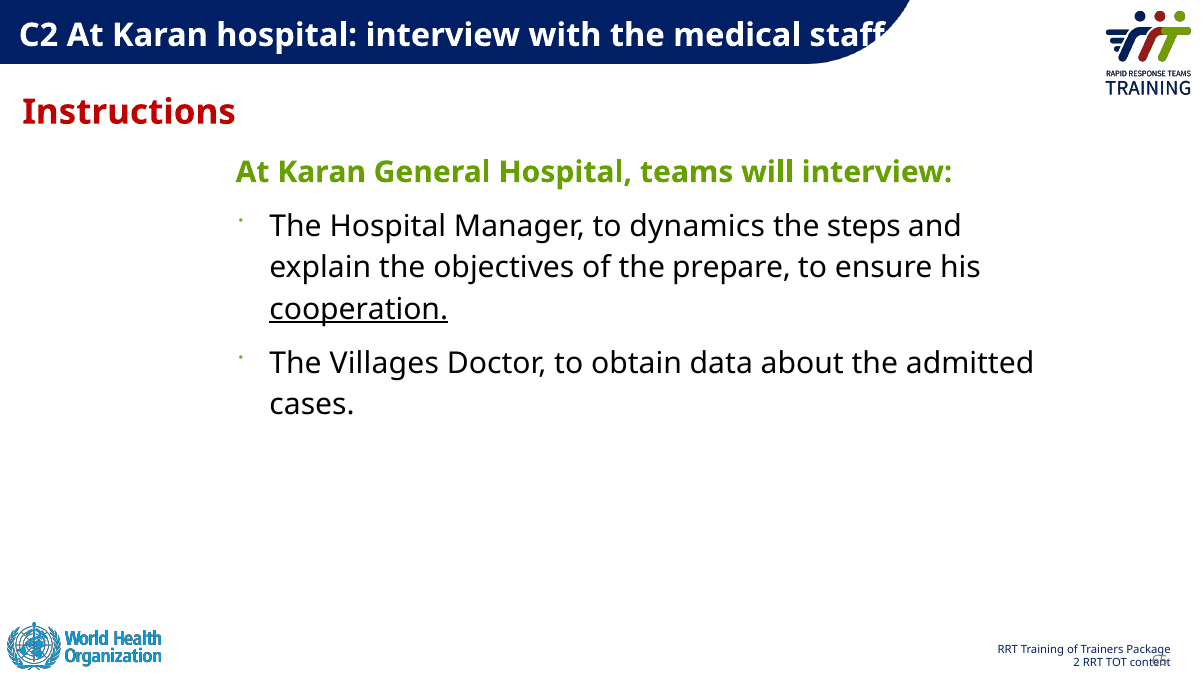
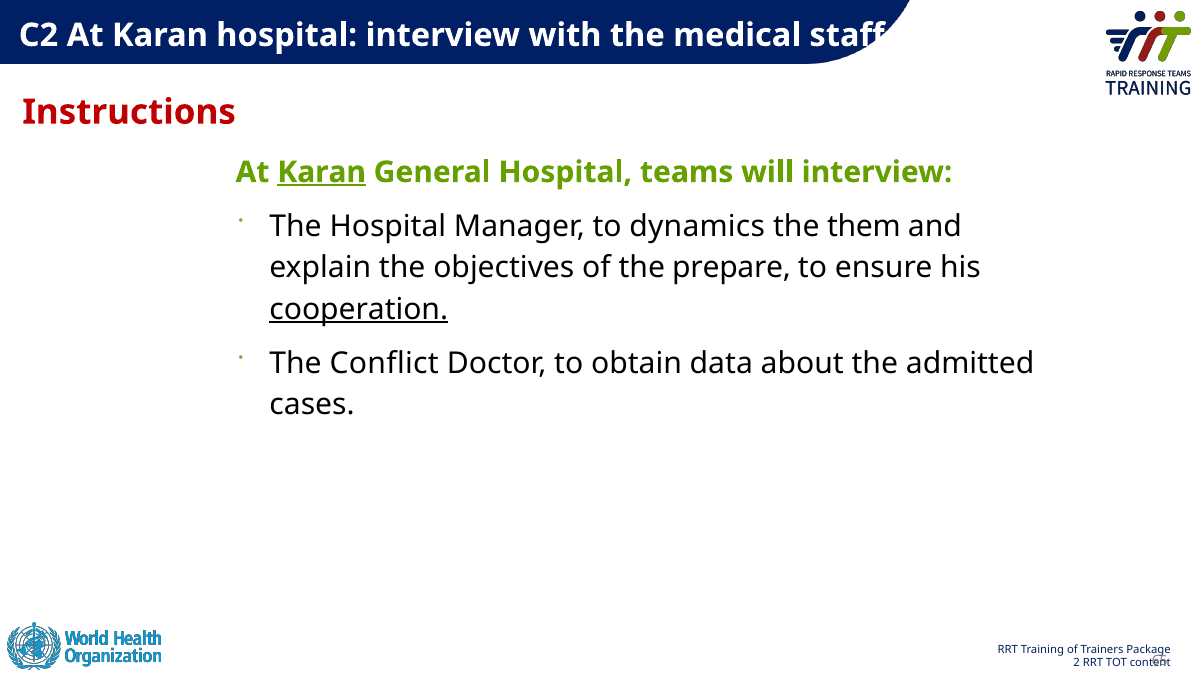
Karan underline: none -> present (322, 172)
steps: steps -> them (864, 226)
Villages: Villages -> Conflict (384, 363)
